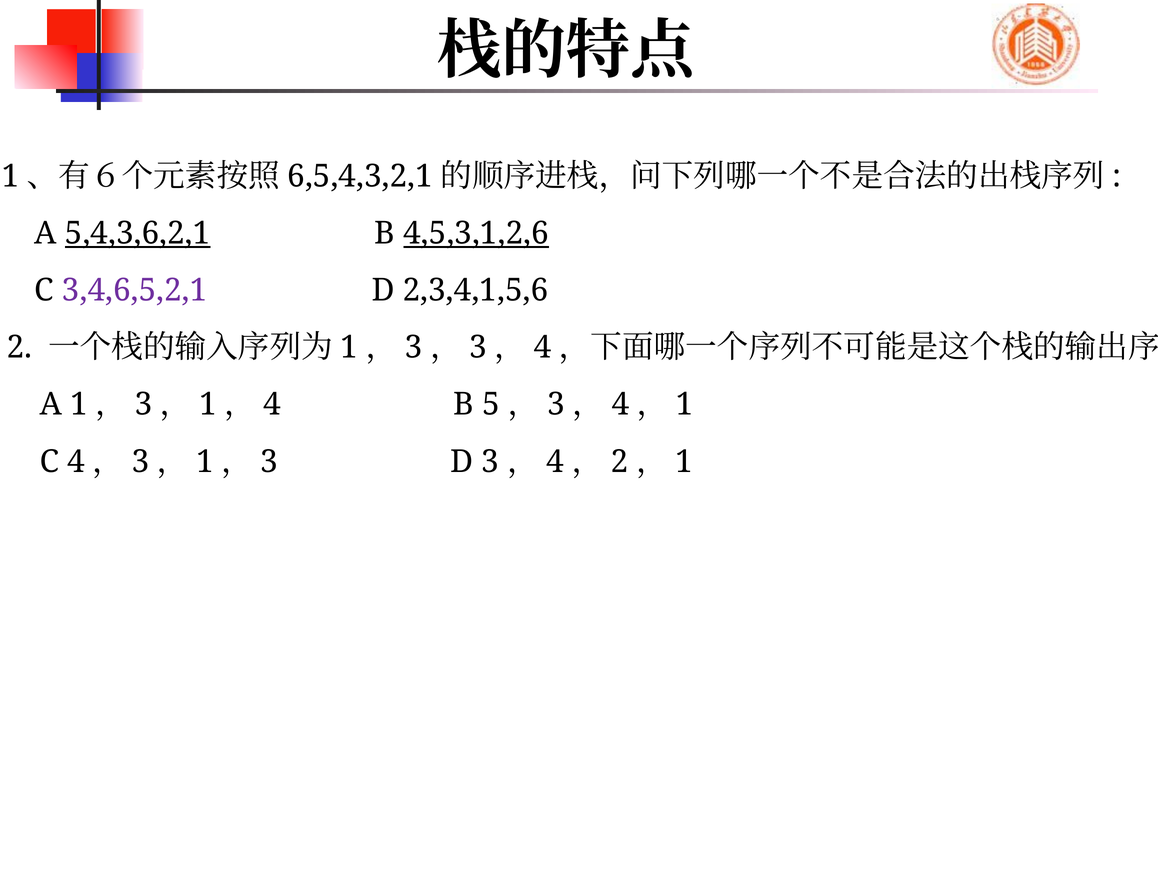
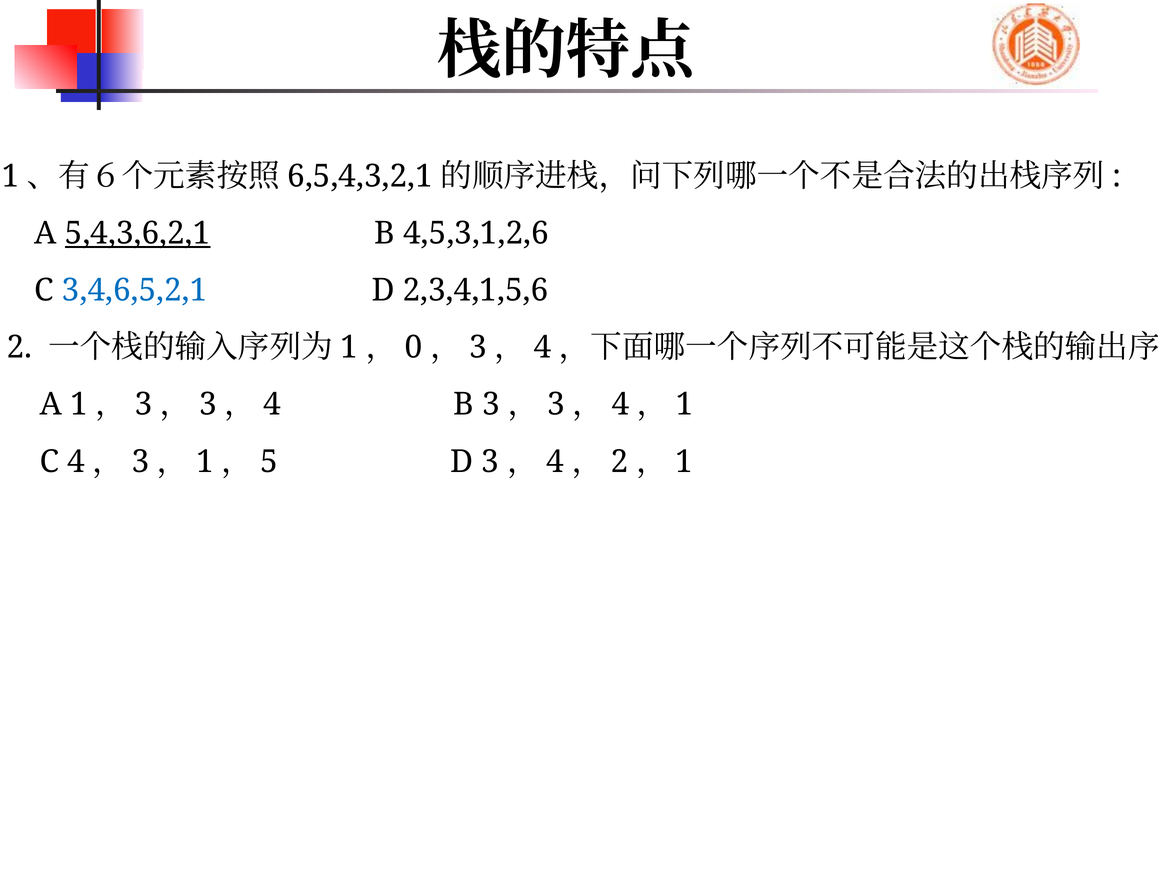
4,5,3,1,2,6 underline: present -> none (476, 233)
3,4,6,5,2,1 colour: purple -> blue (135, 290)
3: 3 -> 0 (414, 347)
1: 1 -> 3 (208, 404)
B 5: 5 -> 3 (491, 404)
3: 3 -> 5 (269, 461)
